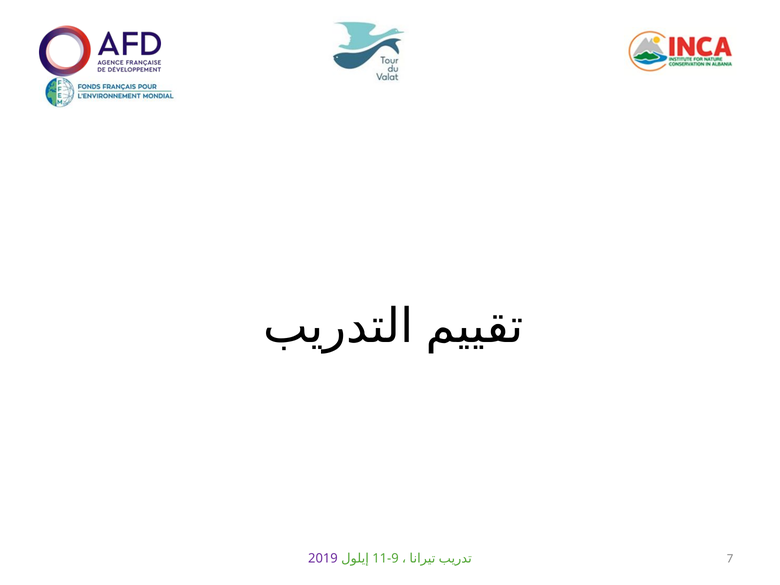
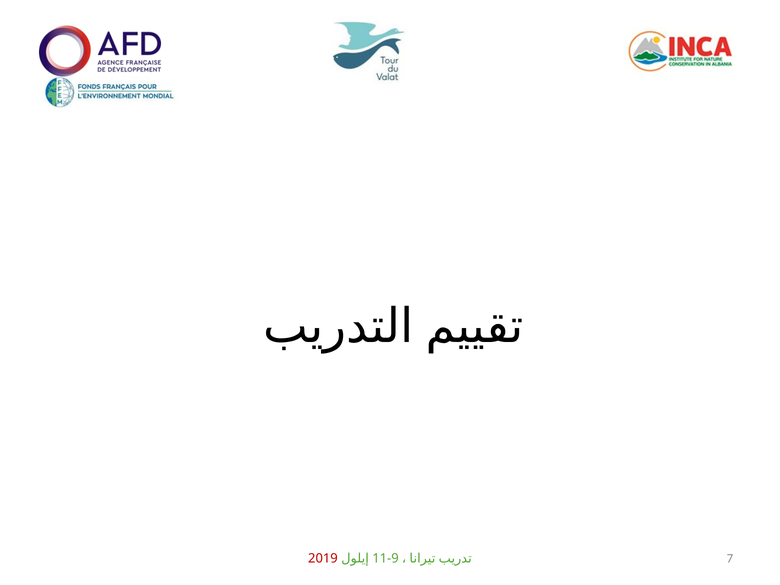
2019 colour: purple -> red (323, 559)
